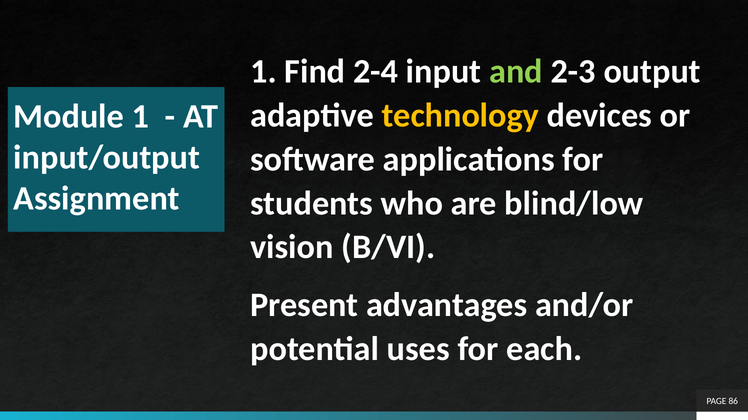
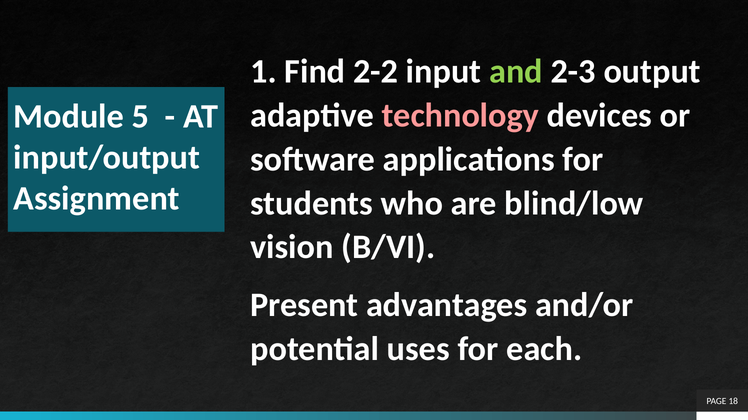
2-4: 2-4 -> 2-2 (376, 72)
technology colour: yellow -> pink (460, 116)
Module 1: 1 -> 5 (141, 117)
86: 86 -> 18 (733, 402)
